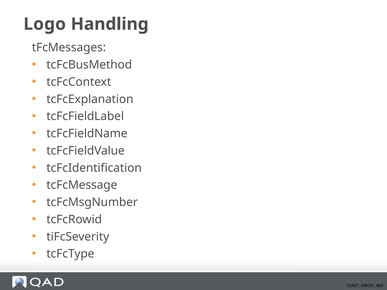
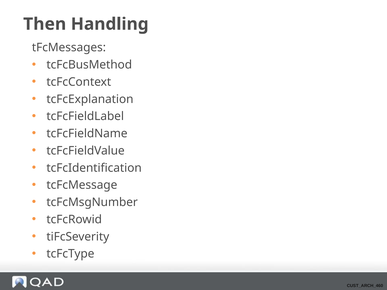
Logo: Logo -> Then (45, 24)
